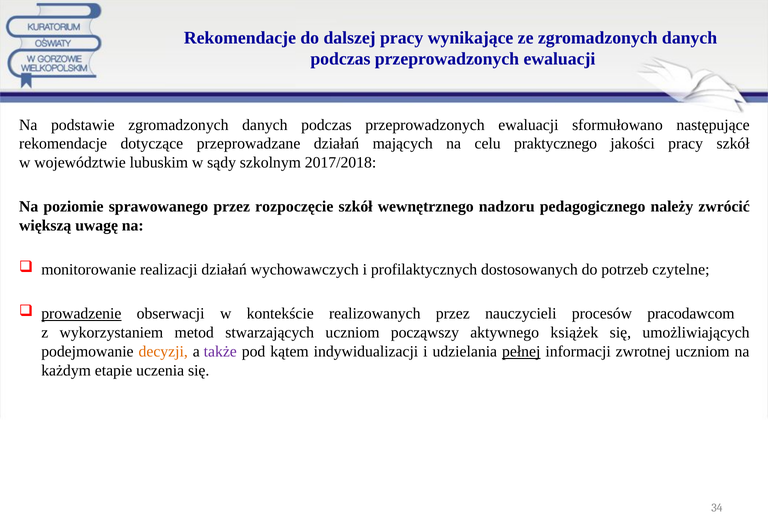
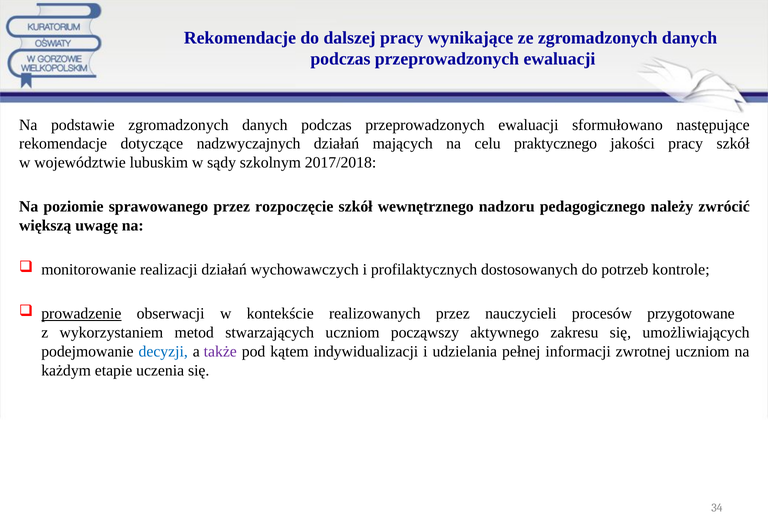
przeprowadzane: przeprowadzane -> nadzwyczajnych (249, 144)
czytelne: czytelne -> kontrole (681, 270)
pracodawcom: pracodawcom -> przygotowane (691, 314)
książek: książek -> zakresu (574, 332)
decyzji colour: orange -> blue (163, 351)
pełnej underline: present -> none (521, 351)
